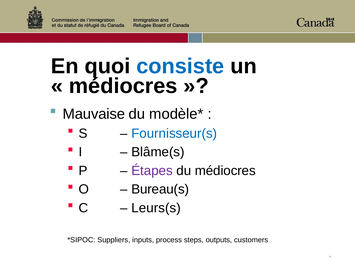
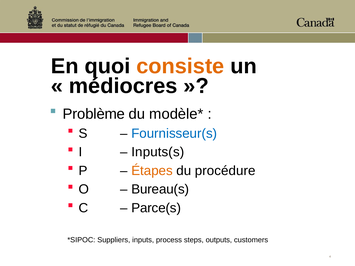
consiste colour: blue -> orange (180, 66)
Mauvaise: Mauvaise -> Problème (94, 114)
Blâme(s: Blâme(s -> Inputs(s (158, 152)
Étapes colour: purple -> orange (152, 171)
du médiocres: médiocres -> procédure (225, 171)
Leurs(s: Leurs(s -> Parce(s (156, 208)
